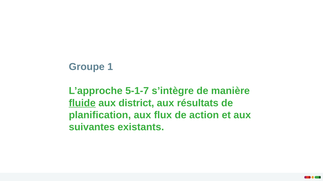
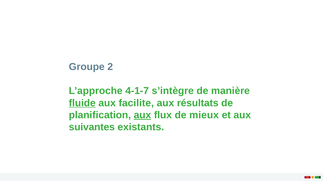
1: 1 -> 2 (110, 67)
5-1-7: 5-1-7 -> 4-1-7 (137, 91)
district: district -> facilite (136, 103)
aux underline: none -> present (142, 115)
action: action -> mieux (204, 115)
